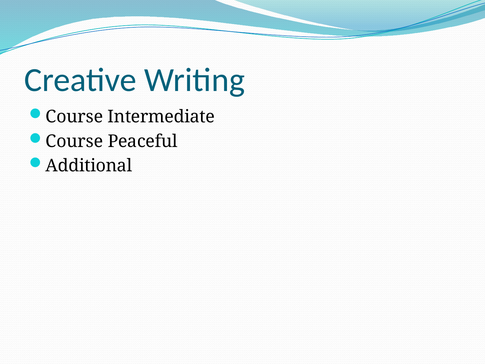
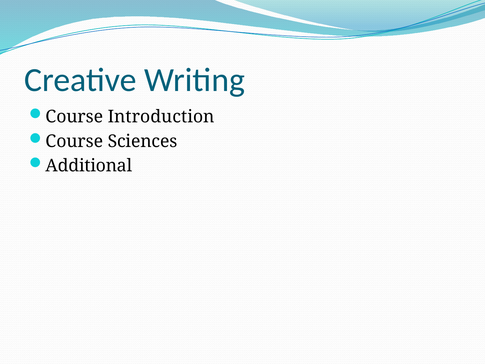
Intermediate: Intermediate -> Introduction (161, 117)
Peaceful: Peaceful -> Sciences (143, 141)
